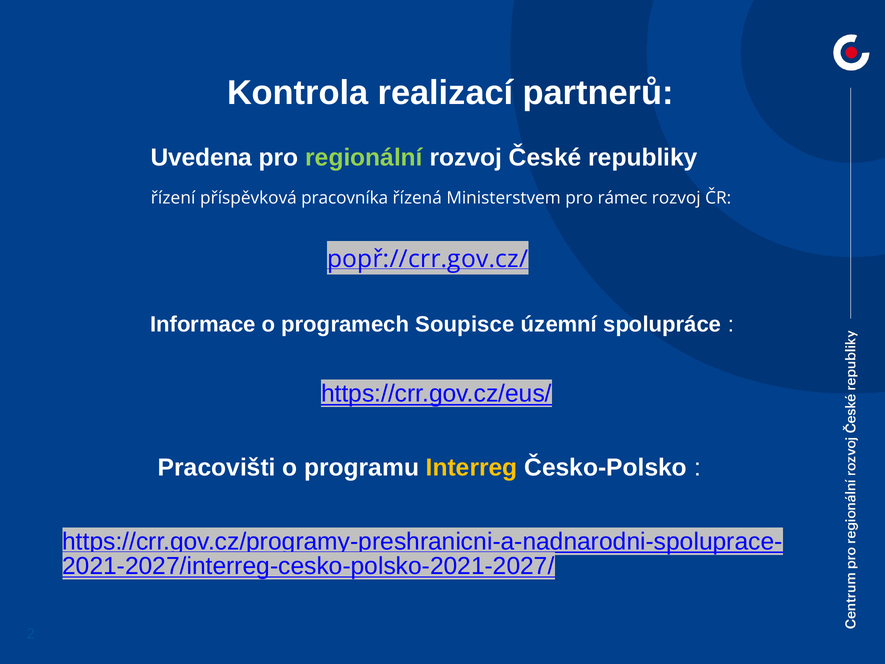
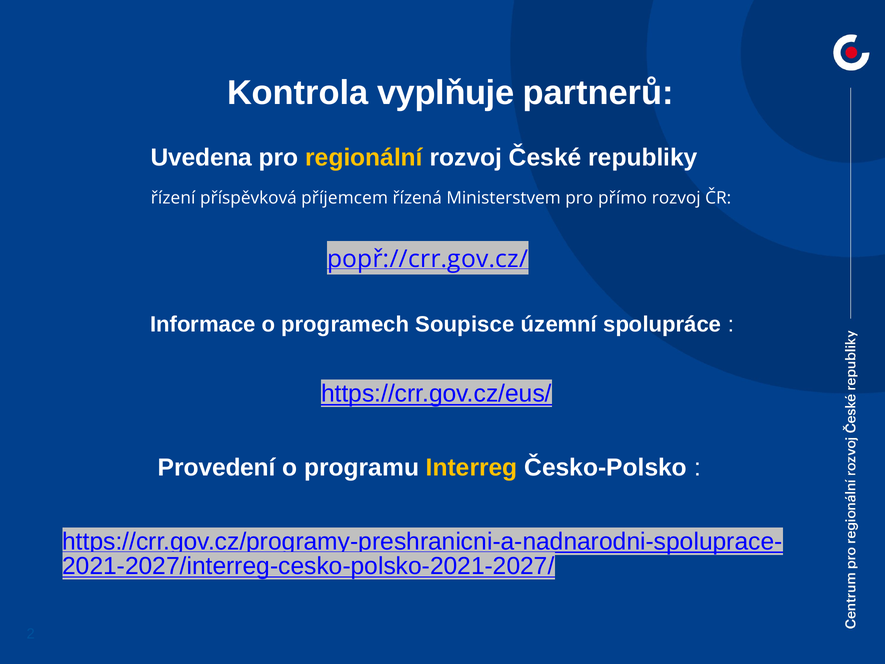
realizací: realizací -> vyplňuje (446, 93)
regionální colour: light green -> yellow (364, 158)
pracovníka: pracovníka -> příjemcem (345, 198)
rámec: rámec -> přímo (622, 198)
Pracovišti: Pracovišti -> Provedení (217, 467)
